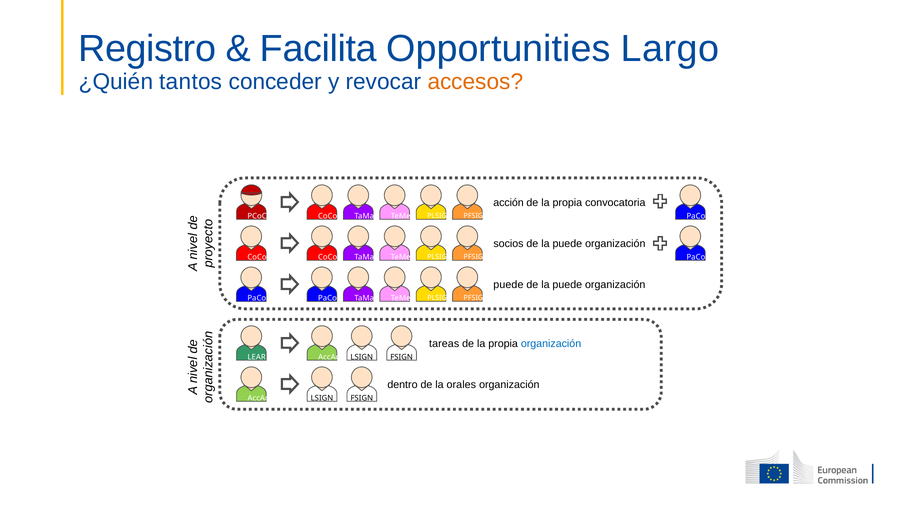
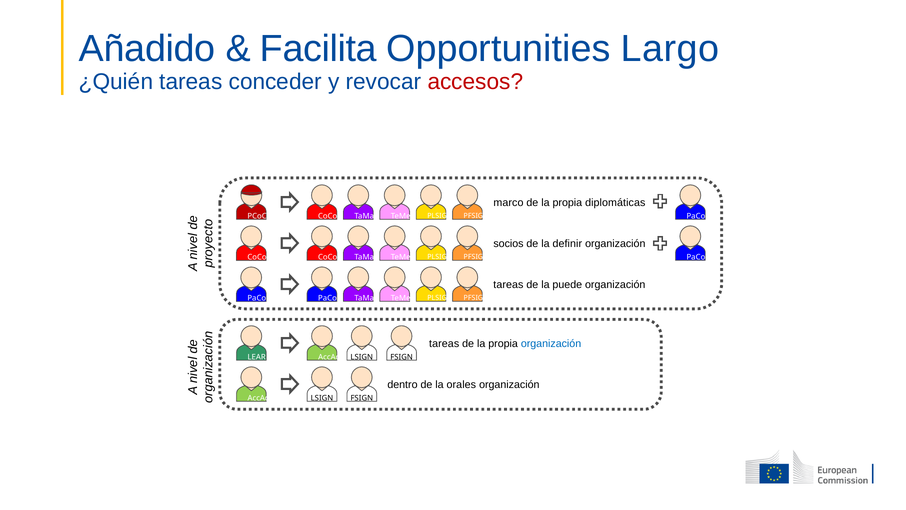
Registro: Registro -> Añadido (147, 49)
¿Quién tantos: tantos -> tareas (191, 82)
accesos colour: orange -> red (475, 82)
acción: acción -> marco (508, 203)
convocatoria: convocatoria -> diplomáticas (615, 203)
puede: puede -> definir (567, 243)
puede: puede -> tareas (508, 284)
